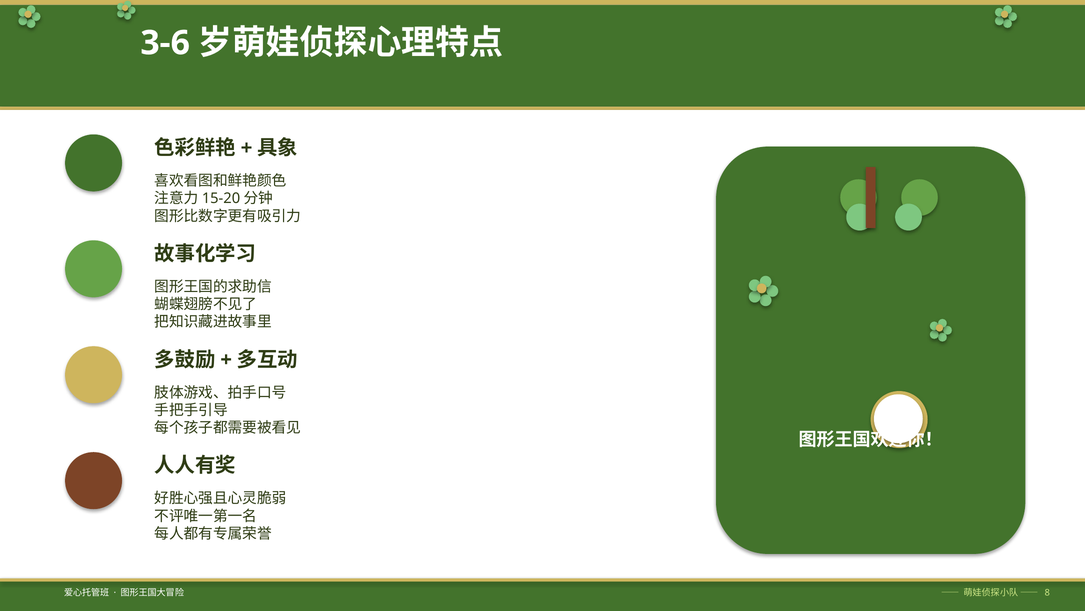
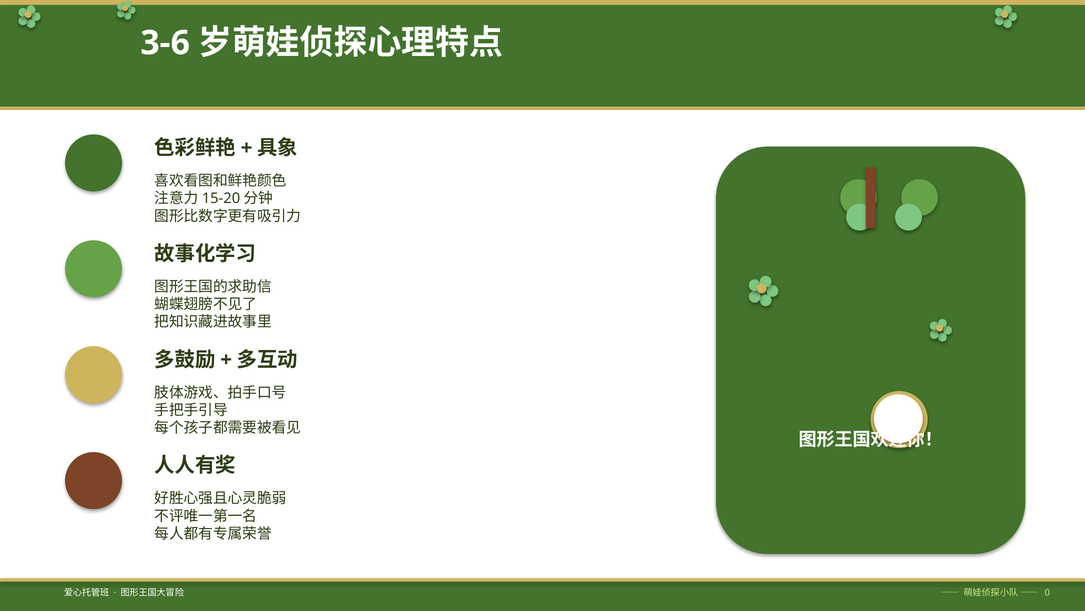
8: 8 -> 0 (1047, 592)
